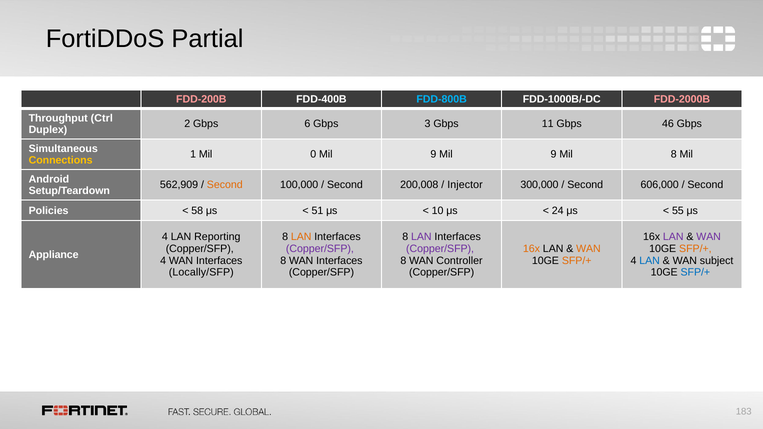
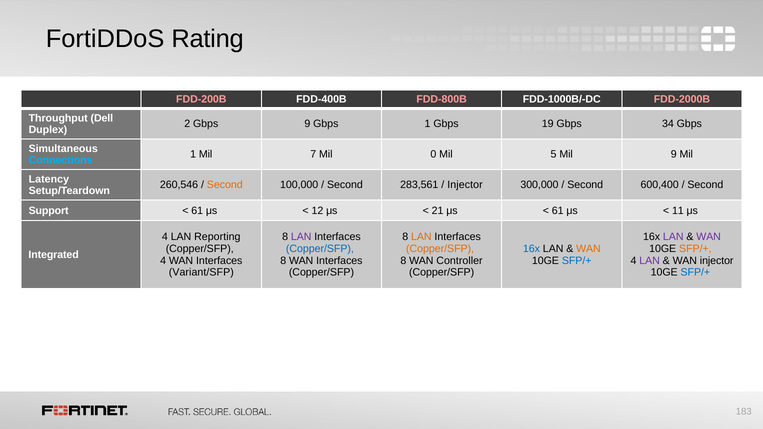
Partial: Partial -> Rating (208, 39)
FDD-800B colour: light blue -> pink (442, 99)
Ctrl: Ctrl -> Dell (102, 118)
Gbps 6: 6 -> 9 (307, 124)
Gbps 3: 3 -> 1 (428, 124)
11: 11 -> 19 (548, 124)
46: 46 -> 34 (668, 124)
0: 0 -> 7 (313, 155)
9: 9 -> 0 (433, 155)
9: 9 -> 5 (554, 155)
Mil 8: 8 -> 9 (674, 155)
Connections colour: yellow -> light blue (61, 160)
Android: Android -> Latency (49, 179)
562,909: 562,909 -> 260,546 (179, 185)
200,008: 200,008 -> 283,561 (419, 185)
606,000: 606,000 -> 600,400 (660, 185)
Policies: Policies -> Support (49, 211)
58: 58 -> 61 (197, 211)
51: 51 -> 12 (317, 211)
10: 10 -> 21 (438, 211)
24: 24 -> 61 (558, 211)
55: 55 -> 11 (678, 211)
LAN colour: orange -> purple (301, 237)
LAN colour: purple -> orange (421, 237)
Copper/SFP colour: purple -> blue (320, 249)
Copper/SFP colour: purple -> orange (440, 249)
16x colour: orange -> blue (531, 249)
Appliance: Appliance -> Integrated (54, 255)
SFP/+ colour: orange -> blue (577, 261)
LAN colour: blue -> purple (650, 261)
WAN subject: subject -> injector (717, 261)
Locally/SFP: Locally/SFP -> Variant/SFP (201, 273)
